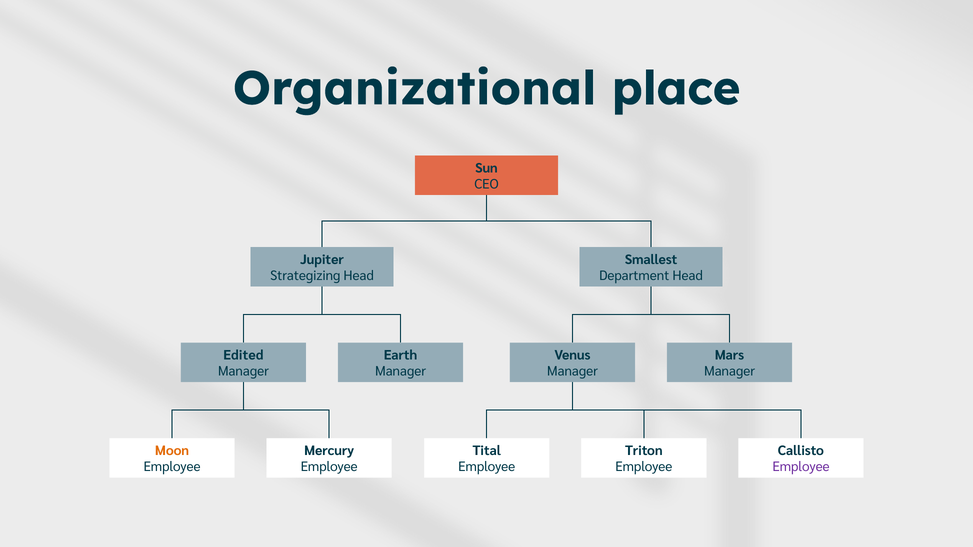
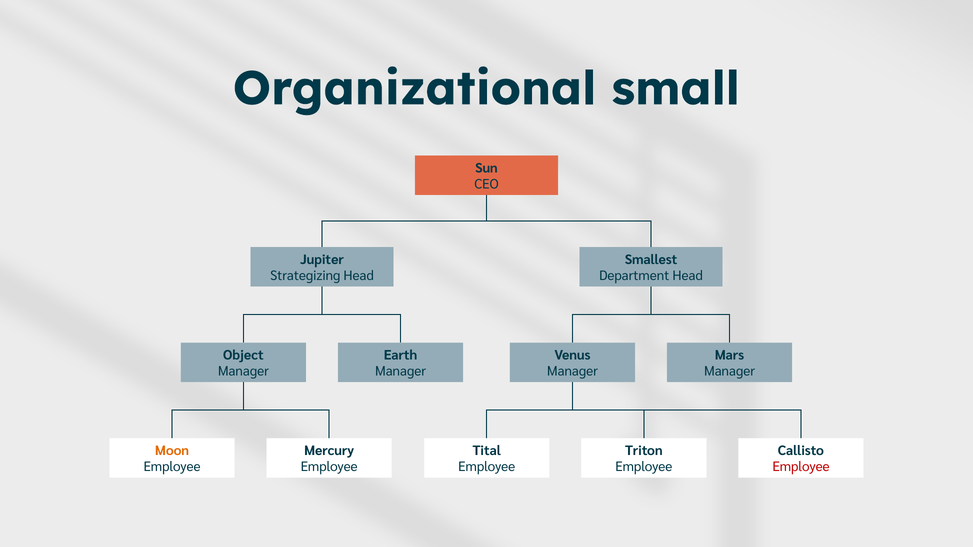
place: place -> small (676, 89)
Edited: Edited -> Object (243, 355)
Employee colour: purple -> red (801, 467)
